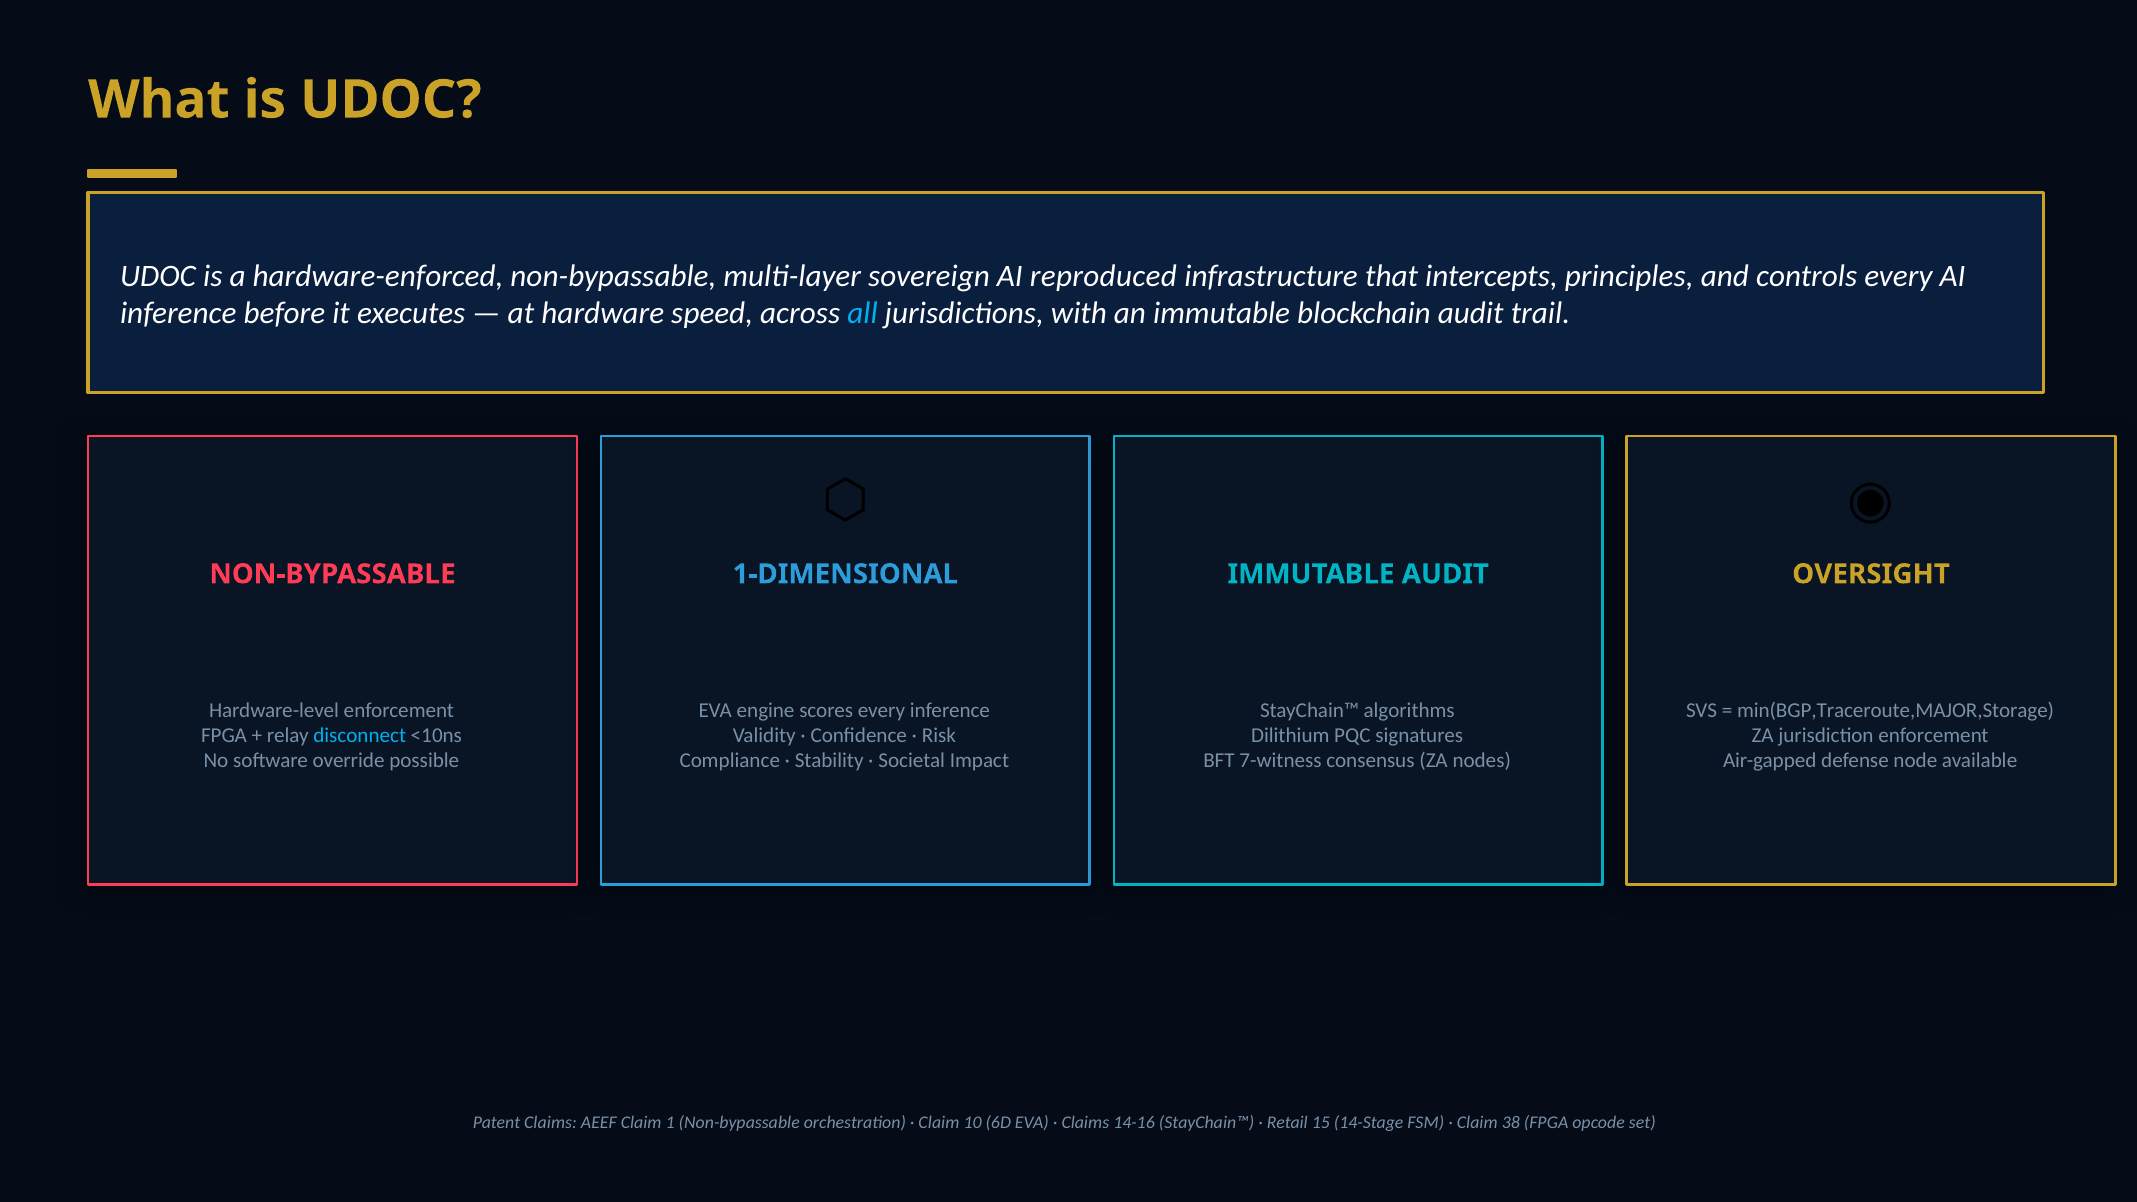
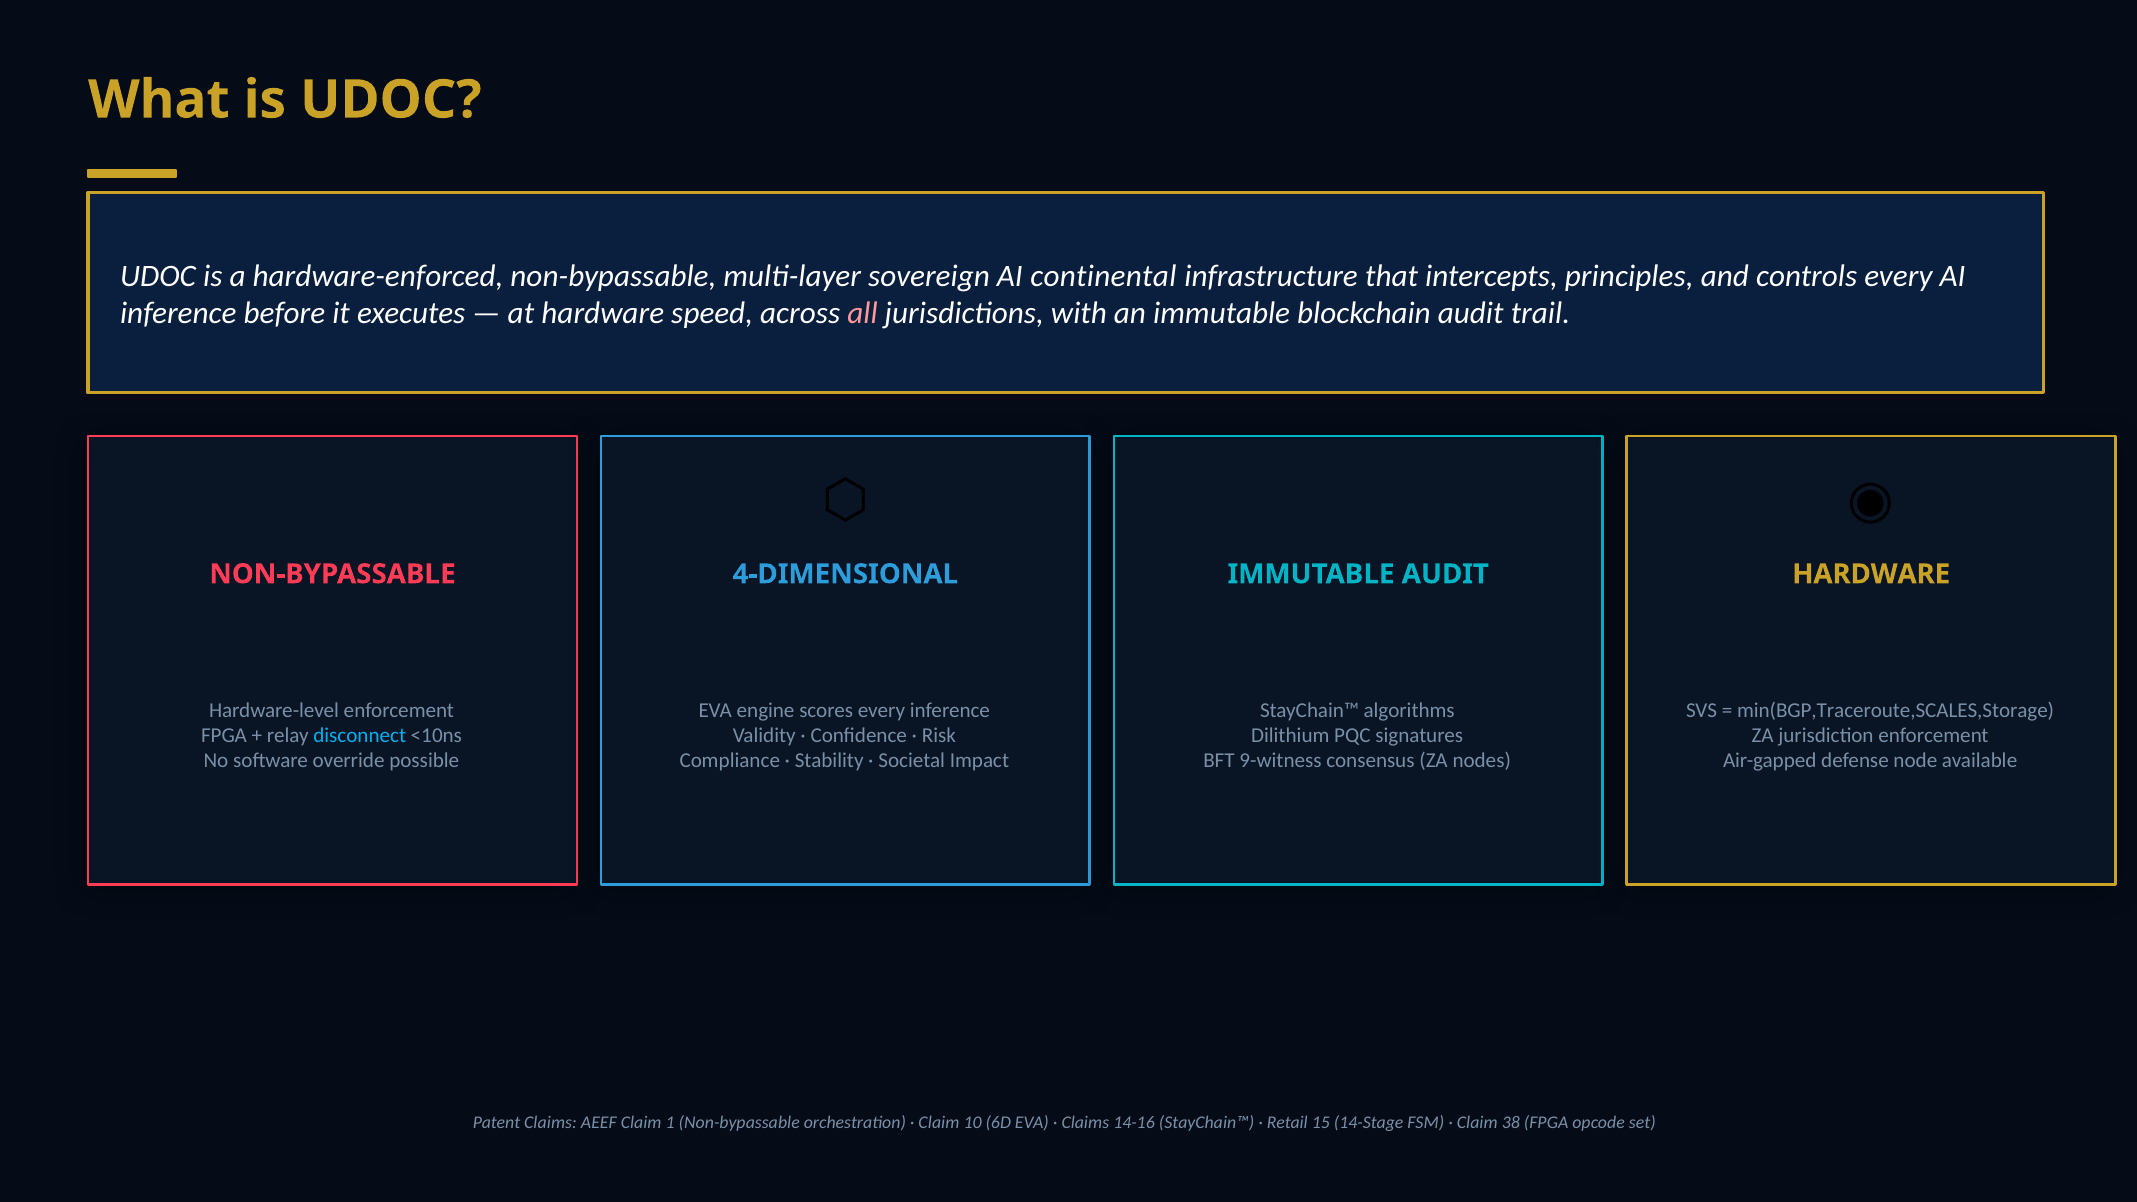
reproduced: reproduced -> continental (1103, 276)
all colour: light blue -> pink (863, 313)
1-DIMENSIONAL: 1-DIMENSIONAL -> 4-DIMENSIONAL (845, 574)
OVERSIGHT: OVERSIGHT -> HARDWARE (1871, 574)
min(BGP,Traceroute,MAJOR,Storage: min(BGP,Traceroute,MAJOR,Storage -> min(BGP,Traceroute,SCALES,Storage (1896, 710)
7-witness: 7-witness -> 9-witness (1281, 761)
